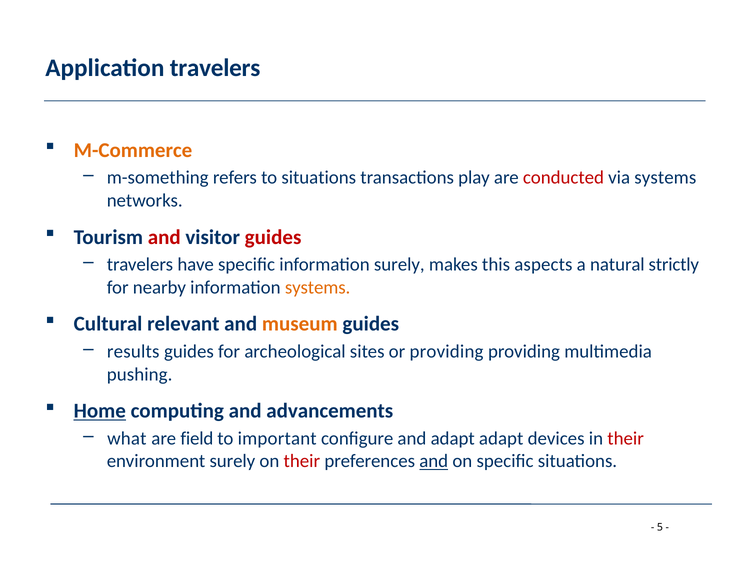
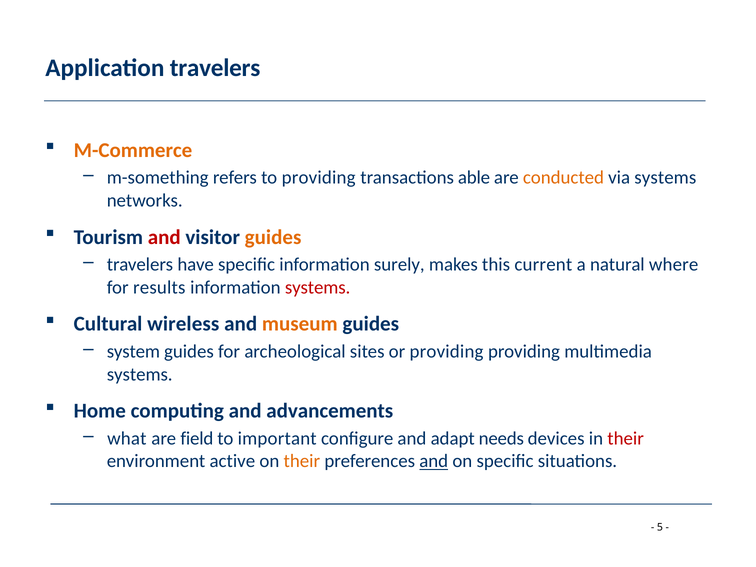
to situations: situations -> providing (319, 178)
play: play -> able (474, 178)
conducted colour: red -> orange (563, 178)
guides colour: red -> orange (273, 237)
aspects: aspects -> current (543, 265)
strictly: strictly -> where (674, 265)
nearby: nearby -> results (159, 287)
systems colour: orange -> red (318, 287)
relevant: relevant -> wireless (183, 324)
results: results -> system (133, 352)
pushing: pushing -> systems (140, 374)
Home underline: present -> none (100, 411)
adapt adapt: adapt -> needs (501, 439)
environment surely: surely -> active (232, 461)
their colour: red -> orange (302, 461)
